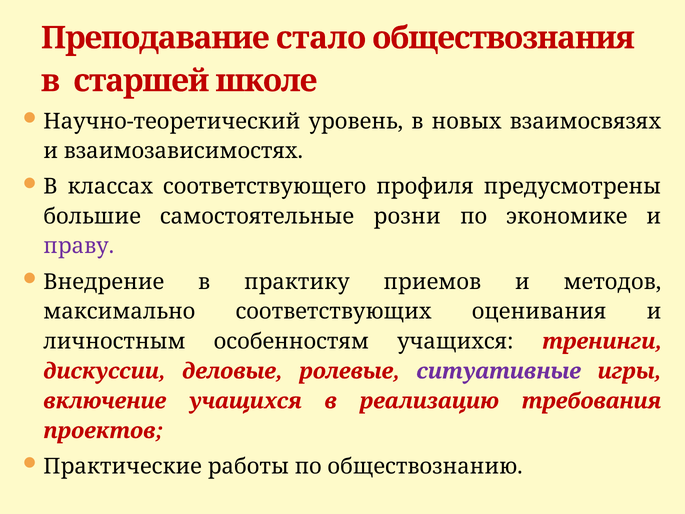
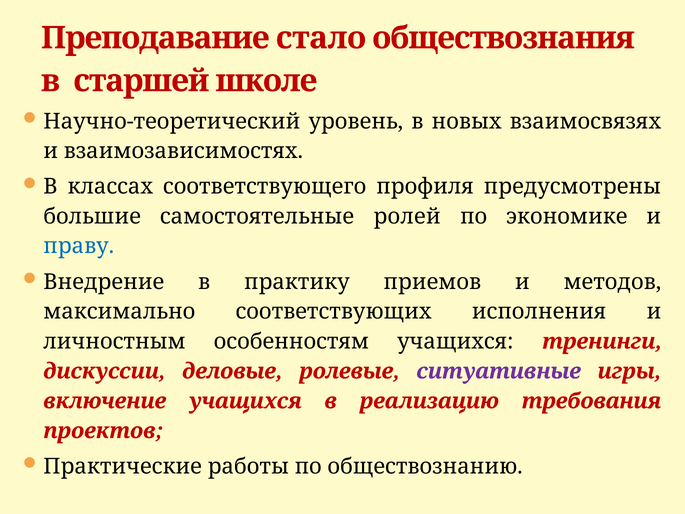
розни: розни -> ролей (407, 216)
праву colour: purple -> blue (79, 246)
оценивания: оценивания -> исполнения (539, 311)
